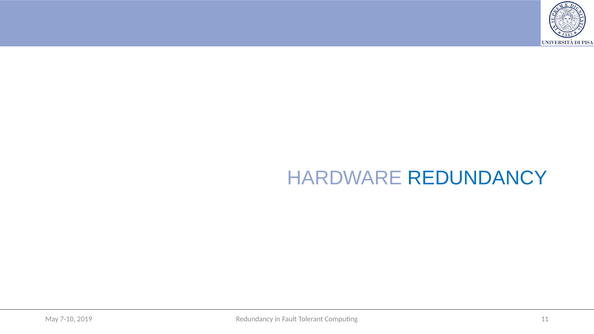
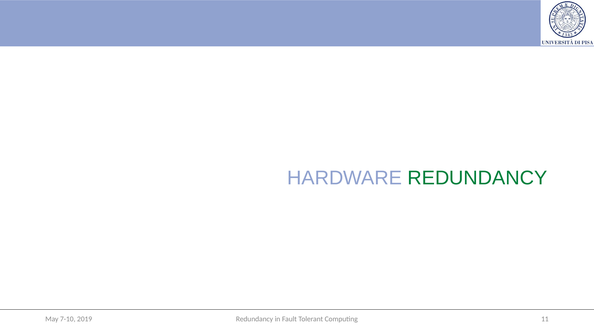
REDUNDANCY colour: blue -> green (477, 178)
